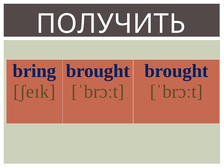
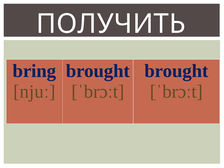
ʃeɪk: ʃeɪk -> njuː (34, 92)
